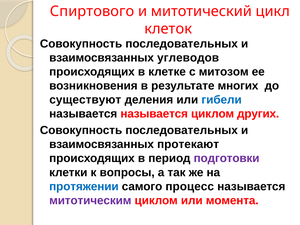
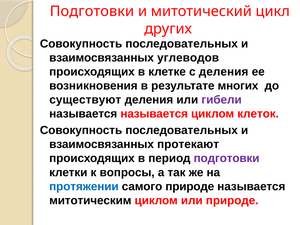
Спиртового: Спиртового -> Подготовки (92, 11)
клеток: клеток -> других (168, 29)
с митозом: митозом -> деления (224, 72)
гибели colour: blue -> purple (222, 100)
других: других -> клеток (258, 114)
самого процесс: процесс -> природе (190, 186)
митотическим colour: purple -> black (90, 200)
или момента: момента -> природе (232, 200)
